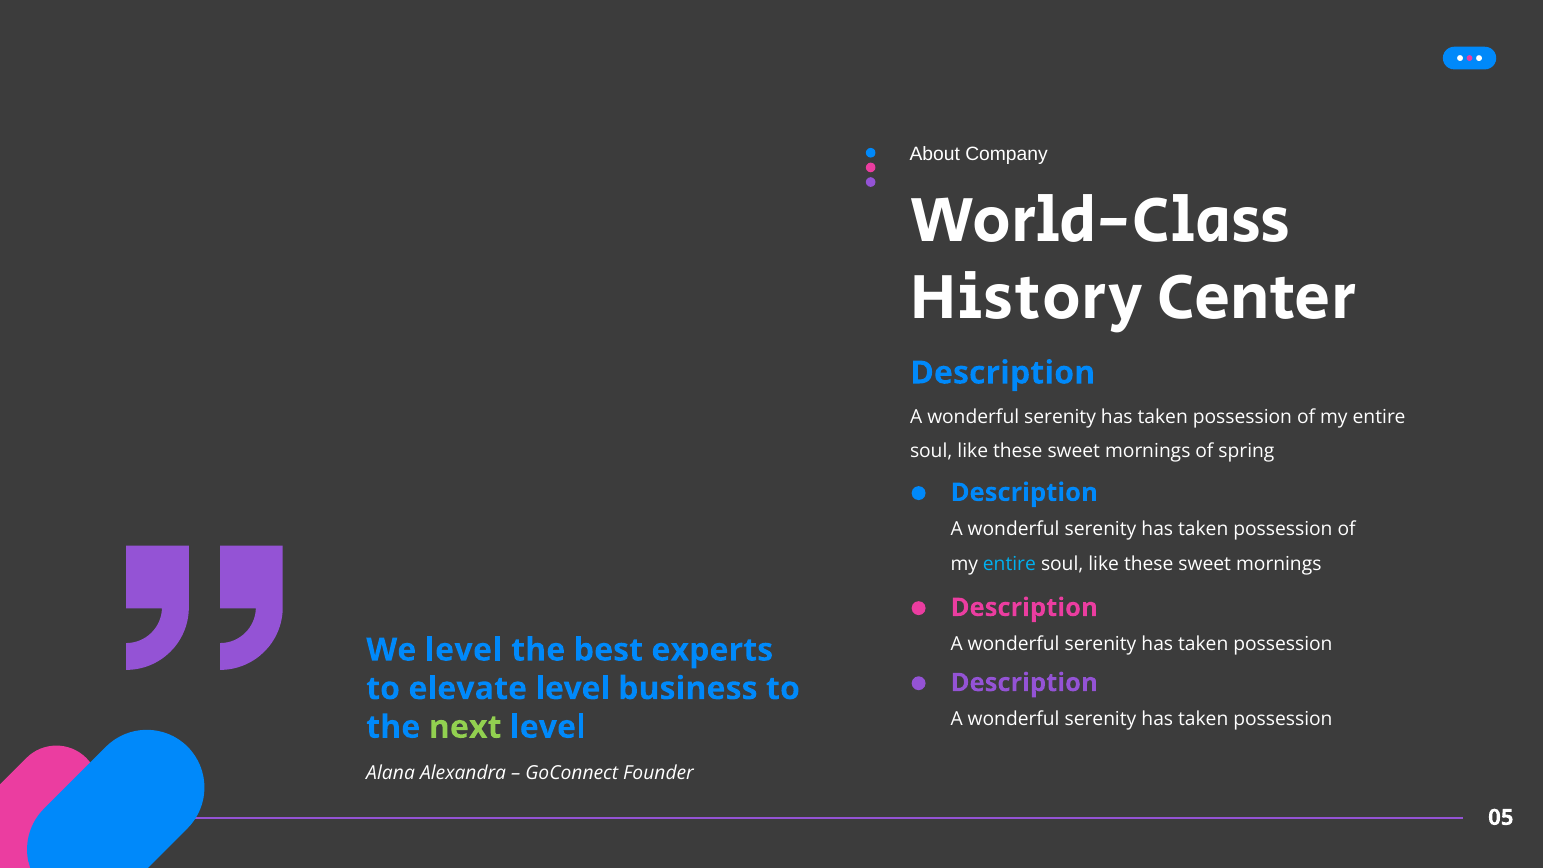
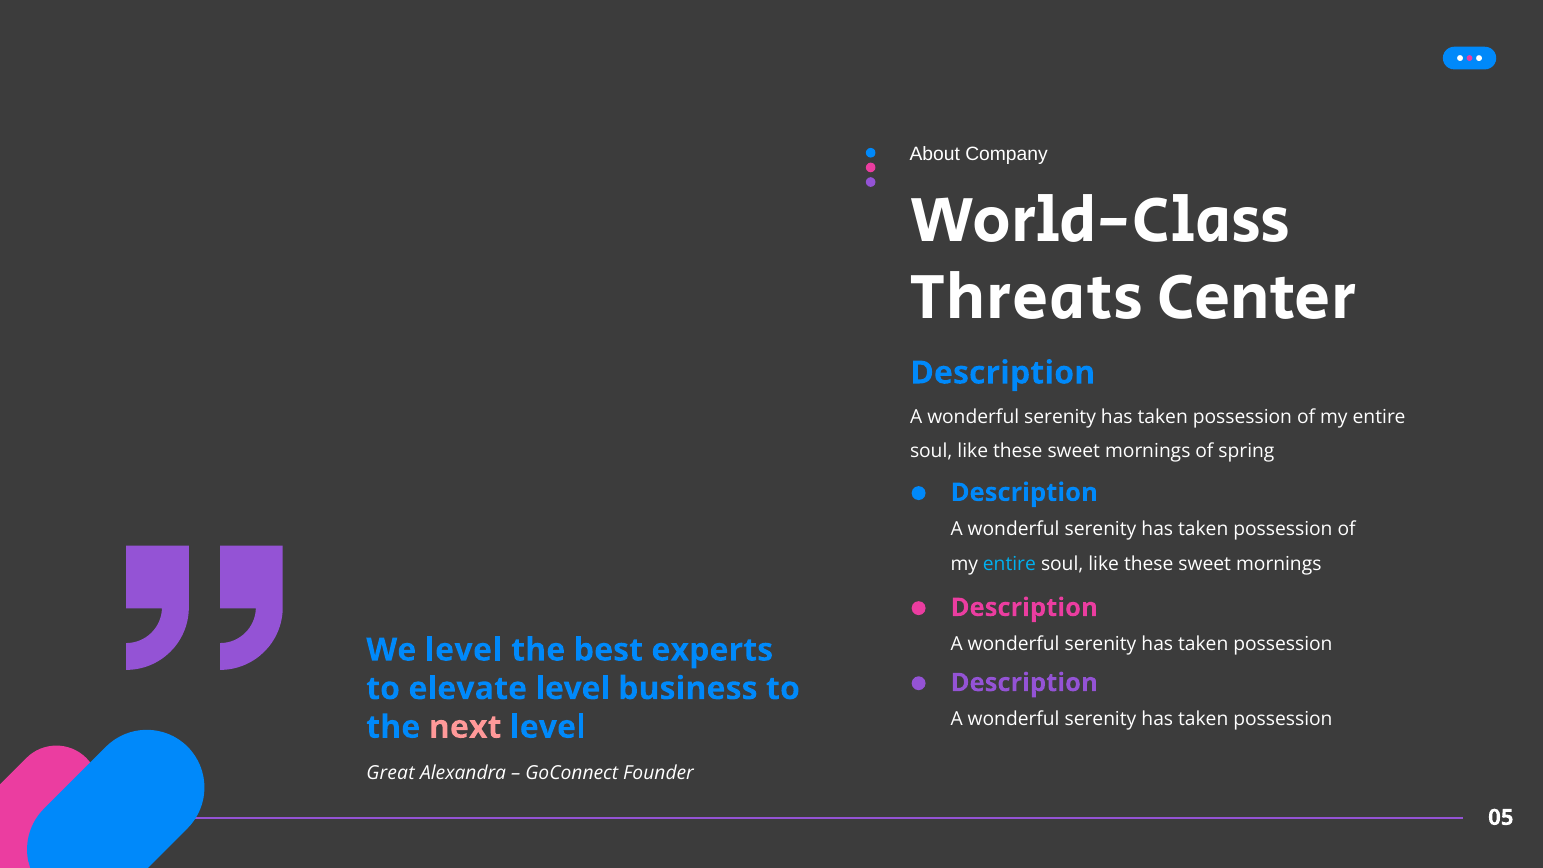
History: History -> Threats (1027, 297)
next colour: light green -> pink (465, 727)
Alana: Alana -> Great (390, 773)
